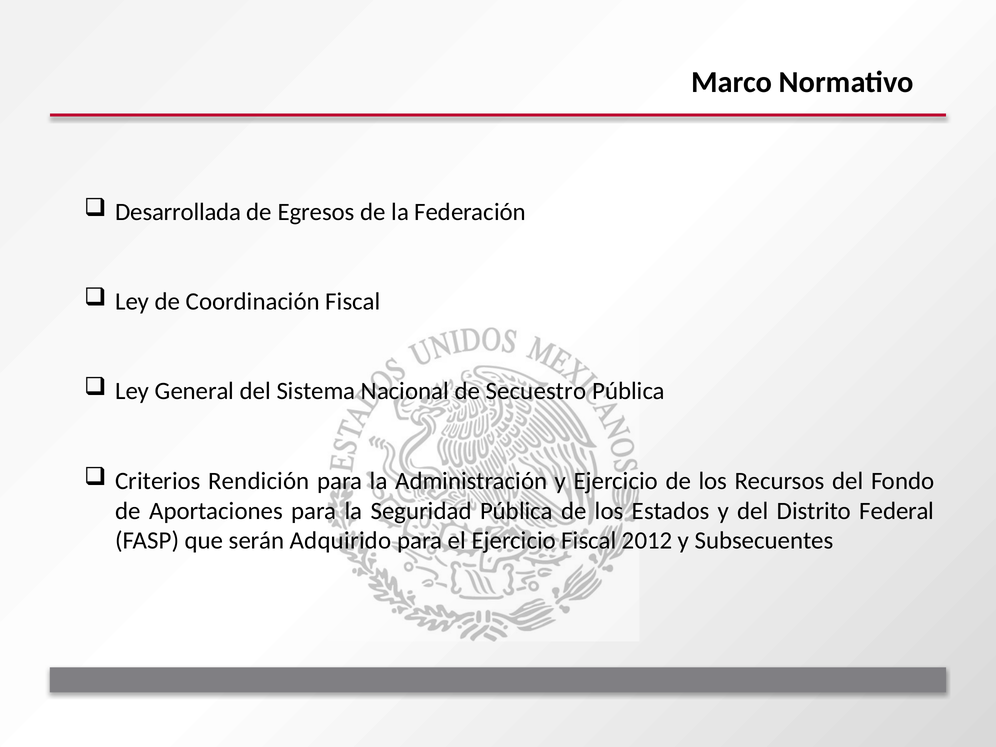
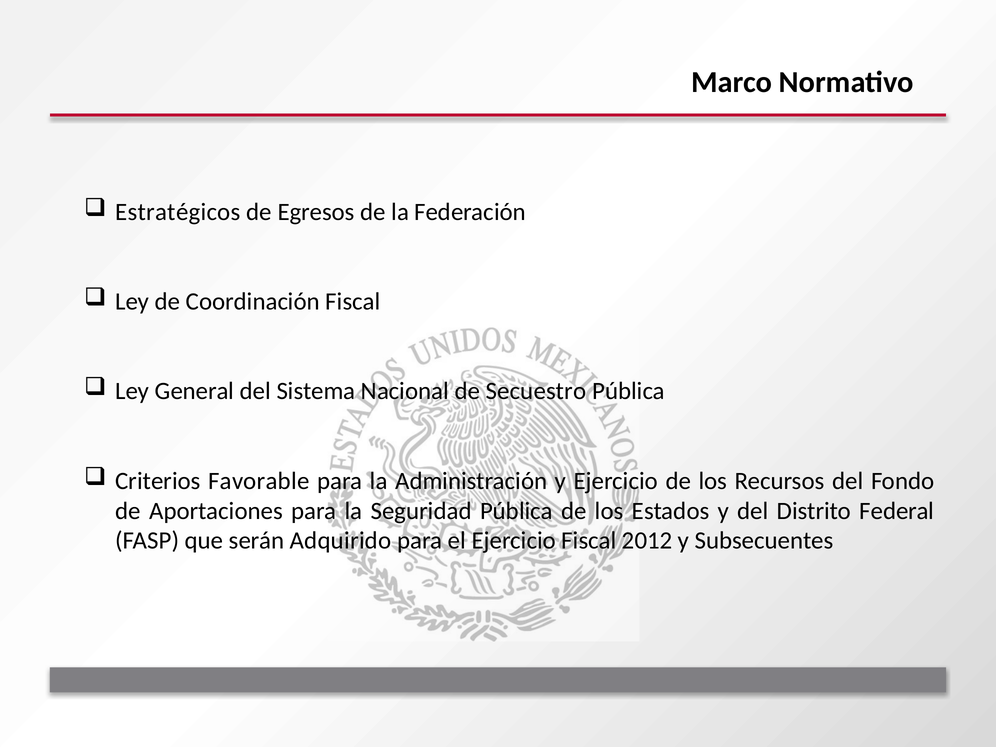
Desarrollada: Desarrollada -> Estratégicos (178, 212)
Rendición: Rendición -> Favorable (259, 481)
